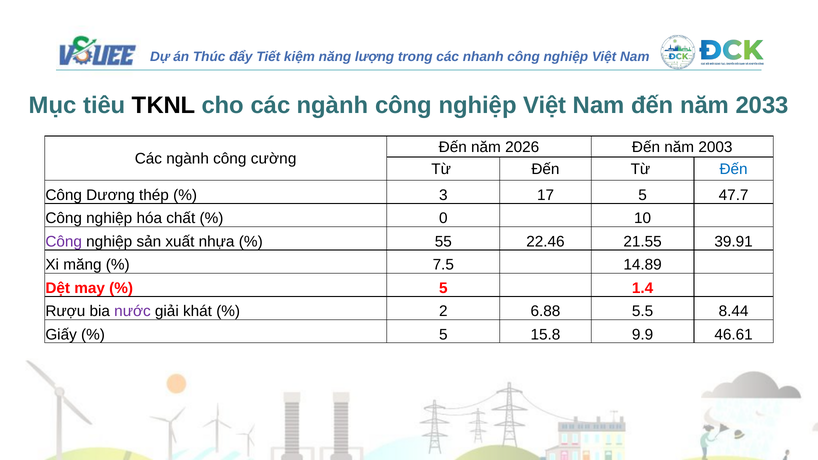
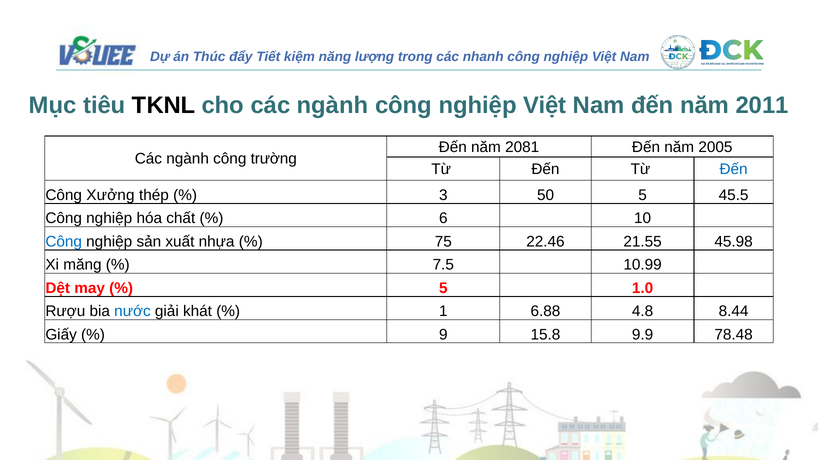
2033: 2033 -> 2011 (762, 106)
2026: 2026 -> 2081 (522, 147)
2003: 2003 -> 2005 (715, 147)
cường: cường -> trường (274, 159)
Dương: Dương -> Xưởng (110, 195)
17: 17 -> 50 (546, 195)
47.7: 47.7 -> 45.5 (734, 195)
0: 0 -> 6 (443, 218)
Công colour: purple -> blue (64, 242)
55: 55 -> 75 (443, 242)
39.91: 39.91 -> 45.98 (734, 242)
14.89: 14.89 -> 10.99 (643, 265)
1.4: 1.4 -> 1.0 (643, 288)
nước colour: purple -> blue (132, 311)
2: 2 -> 1 (443, 311)
5.5: 5.5 -> 4.8 (643, 311)
5: 5 -> 9 (443, 335)
46.61: 46.61 -> 78.48 (734, 335)
